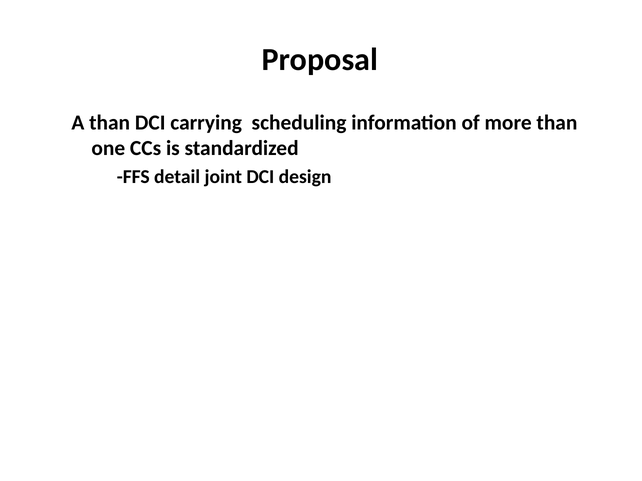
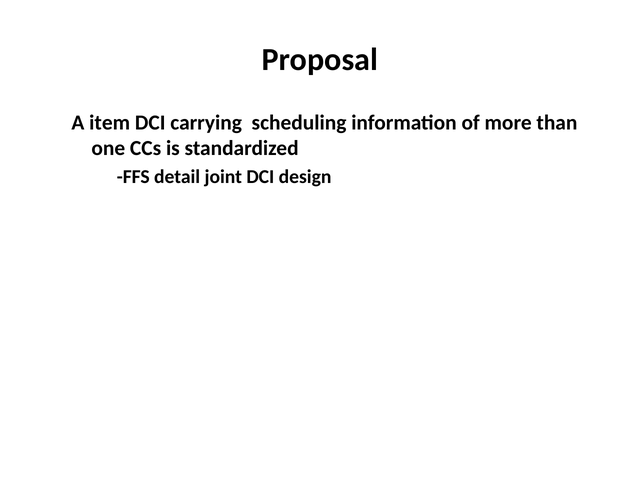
A than: than -> item (110, 123)
